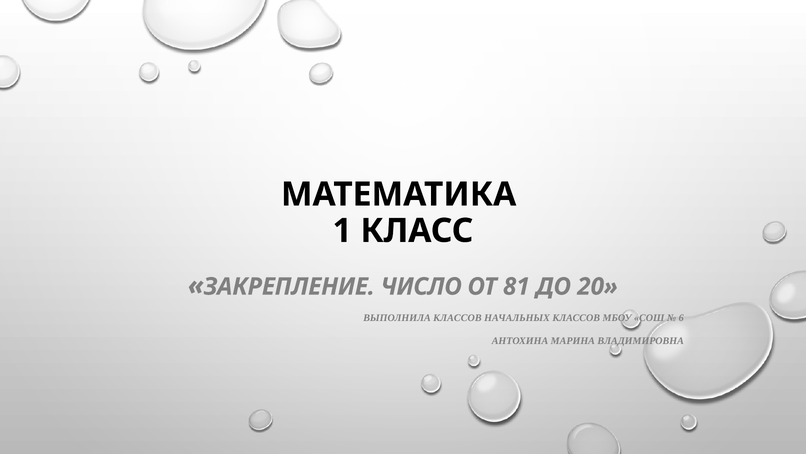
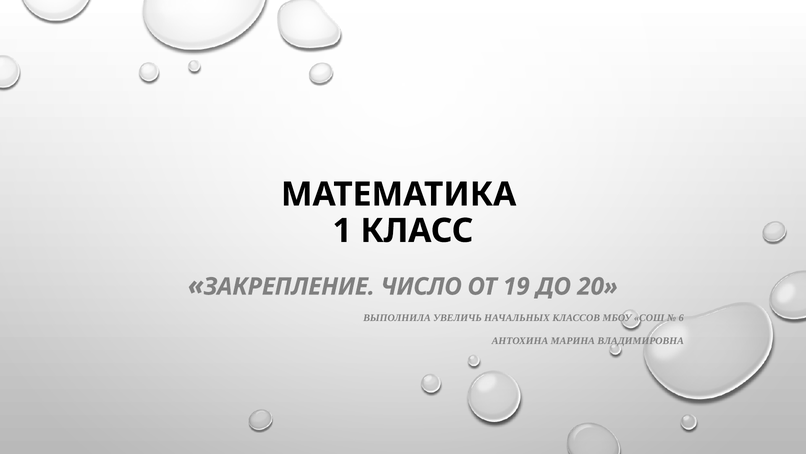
81: 81 -> 19 (516, 286)
ВЫПОЛНИЛА КЛАССОВ: КЛАССОВ -> УВЕЛИЧЬ (458, 317)
